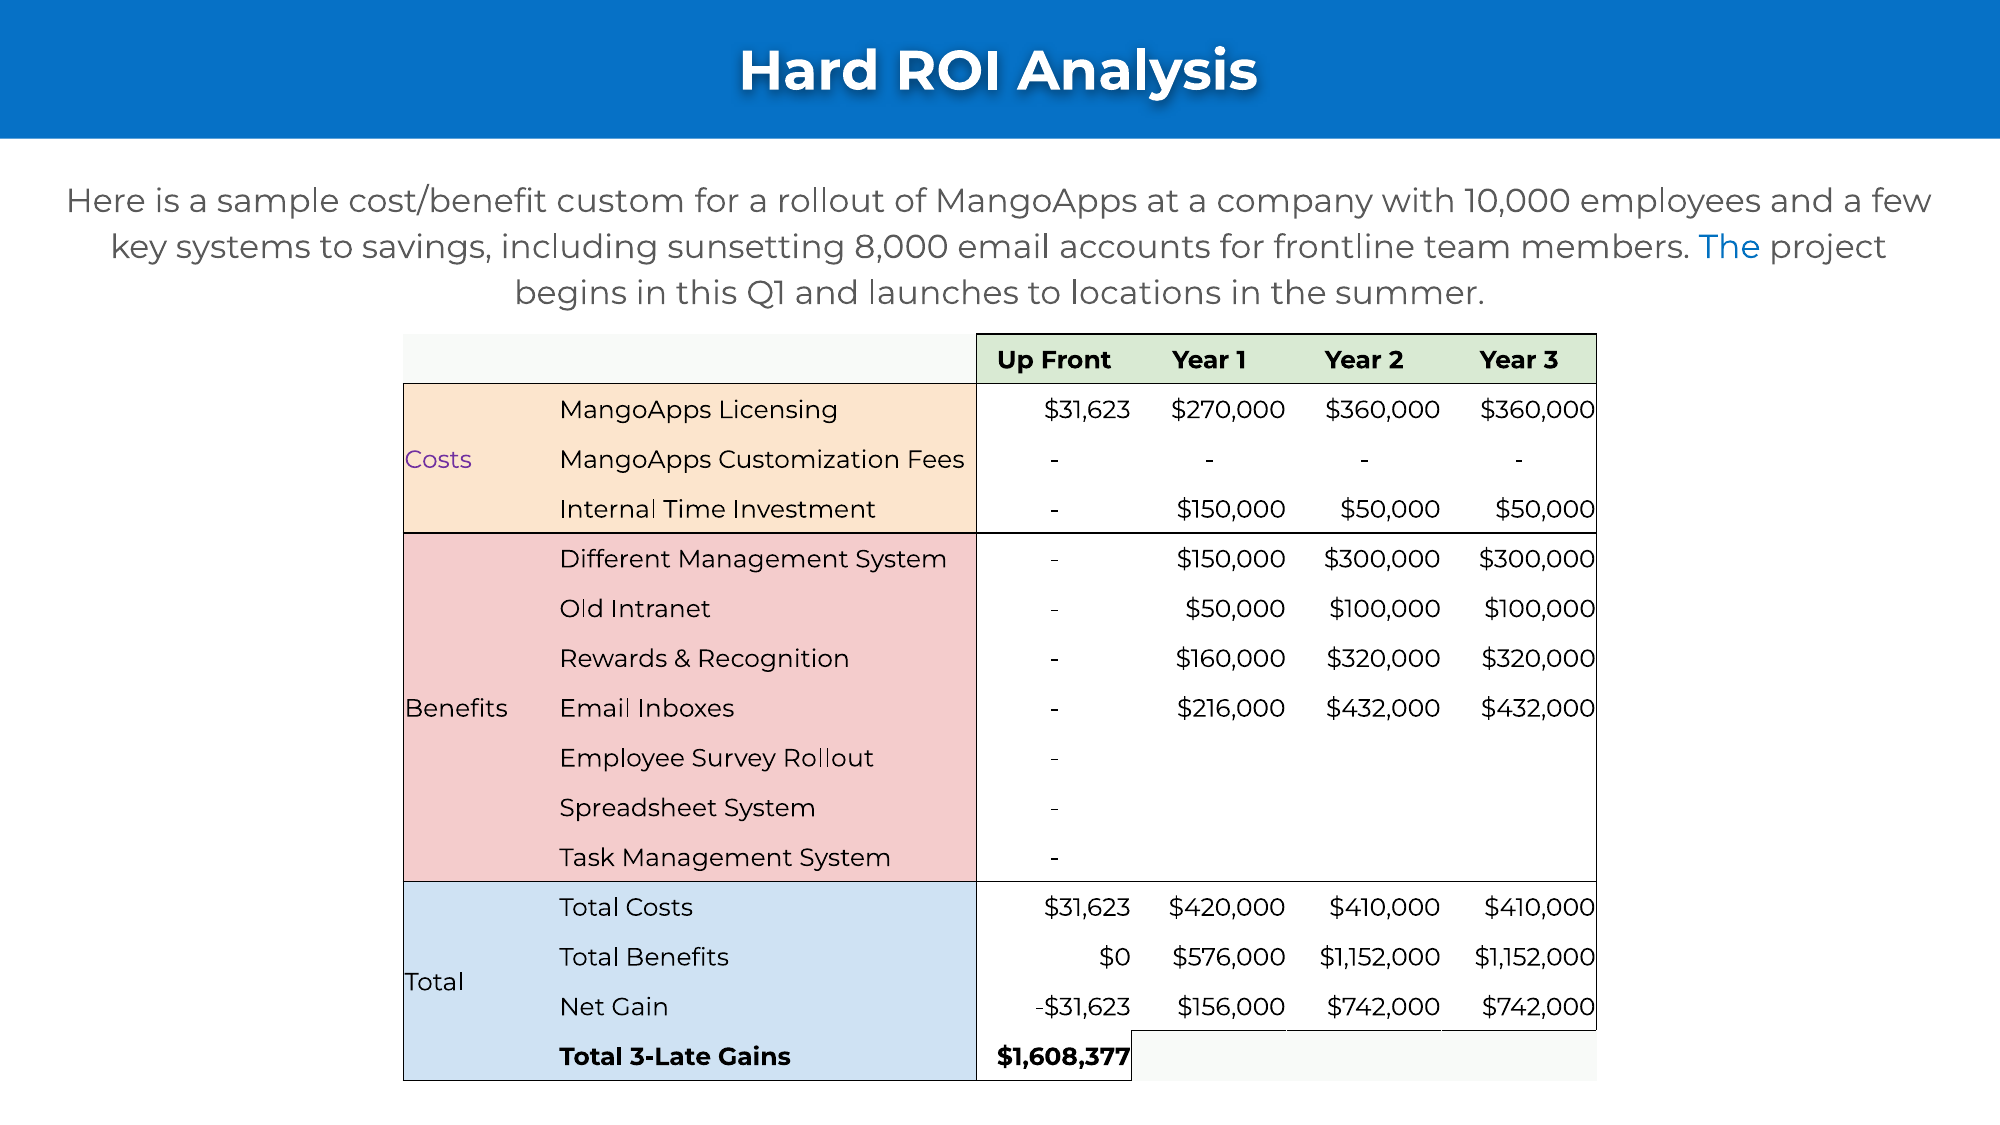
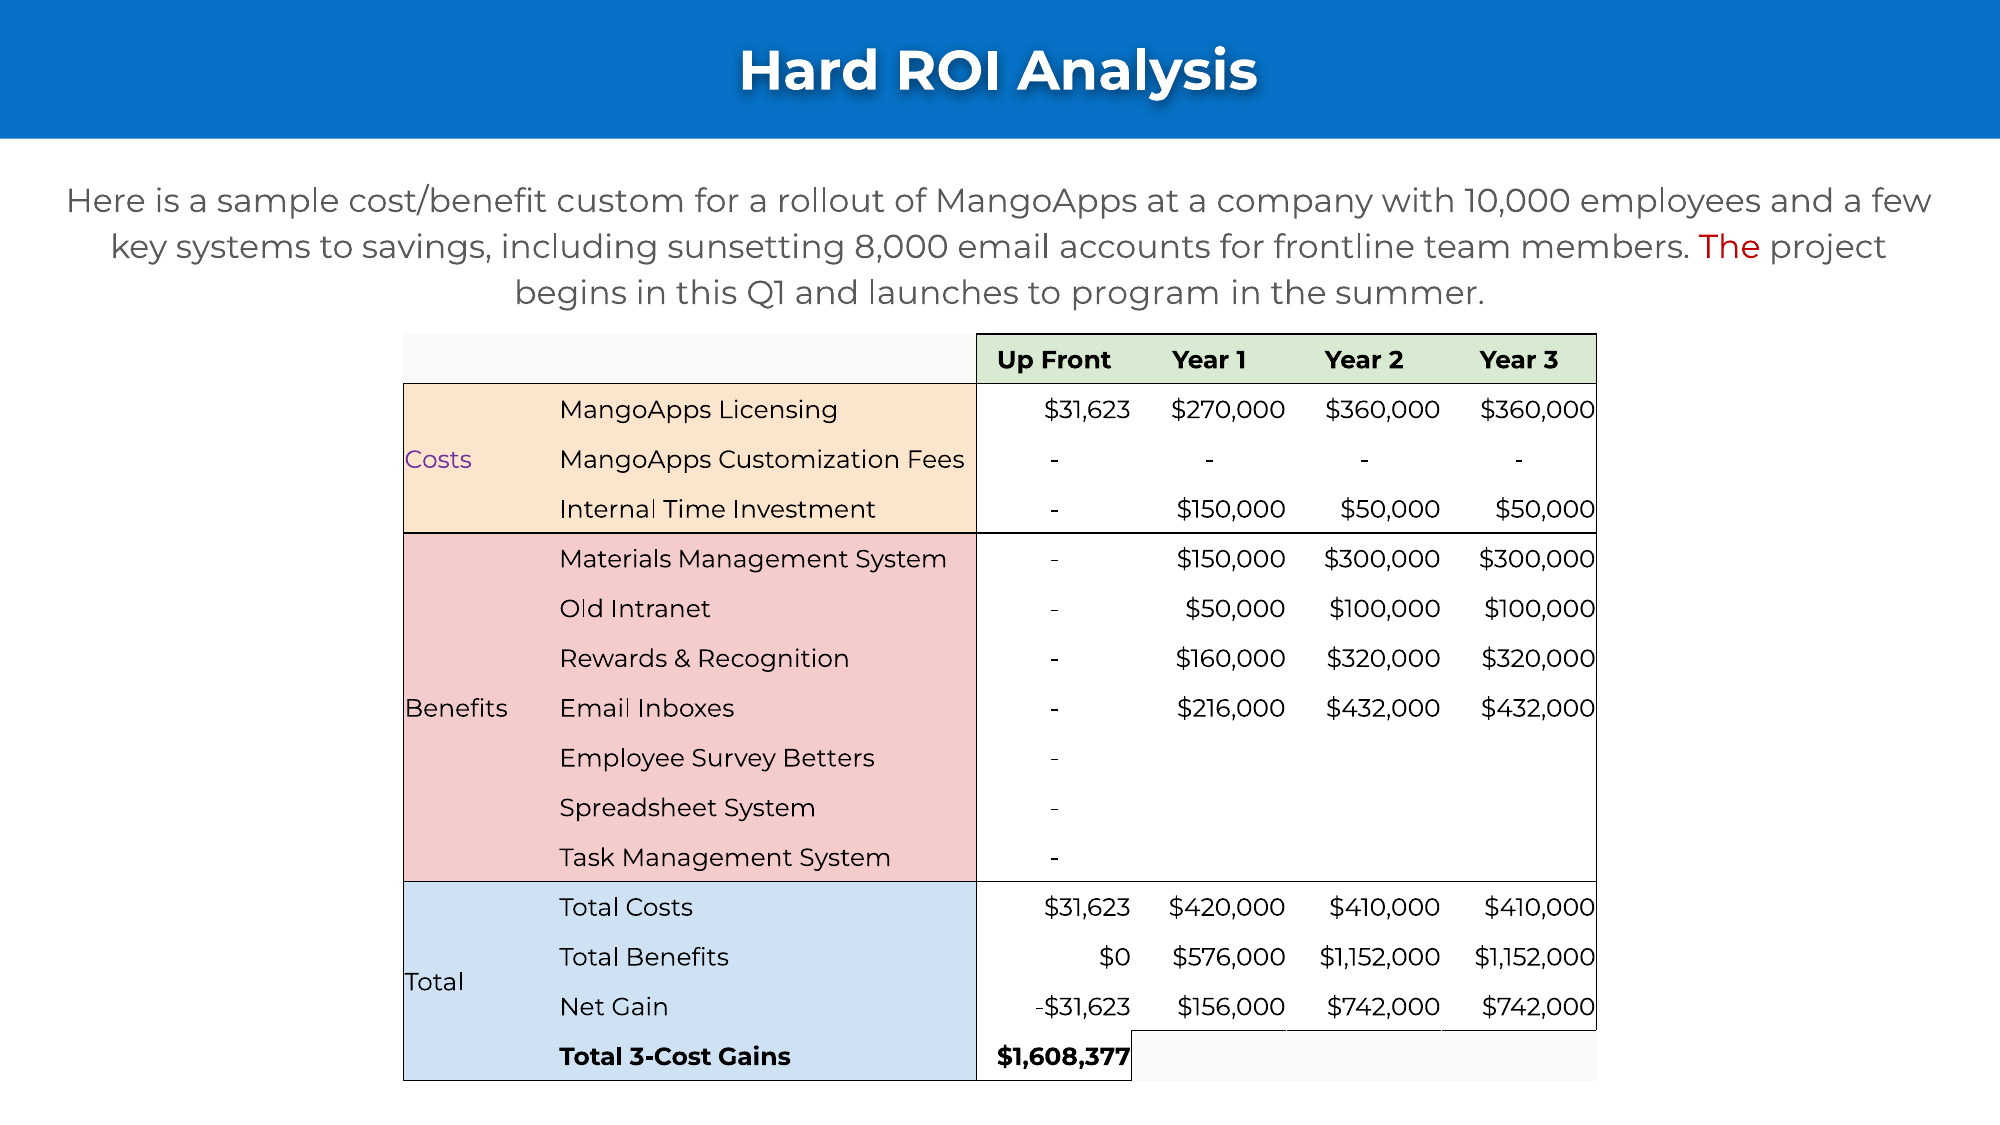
The colour: blue -> red (1730, 247)
locations: locations -> program (1146, 293)
Different: Different -> Materials (615, 559)
Survey Rollout: Rollout -> Betters (829, 758)
3-Late: 3-Late -> 3-Cost (671, 1057)
